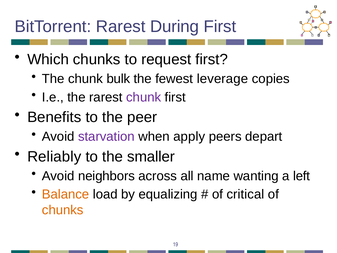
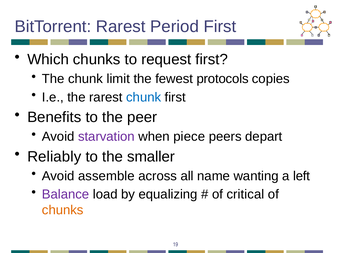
During: During -> Period (175, 26)
bulk: bulk -> limit (118, 79)
leverage: leverage -> protocols (223, 79)
chunk colour: purple -> blue (144, 97)
apply: apply -> piece (189, 137)
neighbors: neighbors -> assemble (106, 176)
Balance colour: orange -> purple (66, 194)
